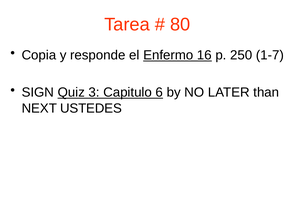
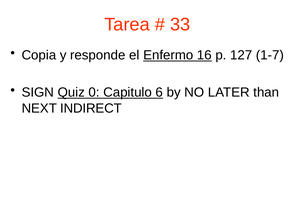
80: 80 -> 33 (180, 24)
250: 250 -> 127 (241, 55)
3: 3 -> 0 (94, 92)
USTEDES: USTEDES -> INDIRECT (91, 108)
